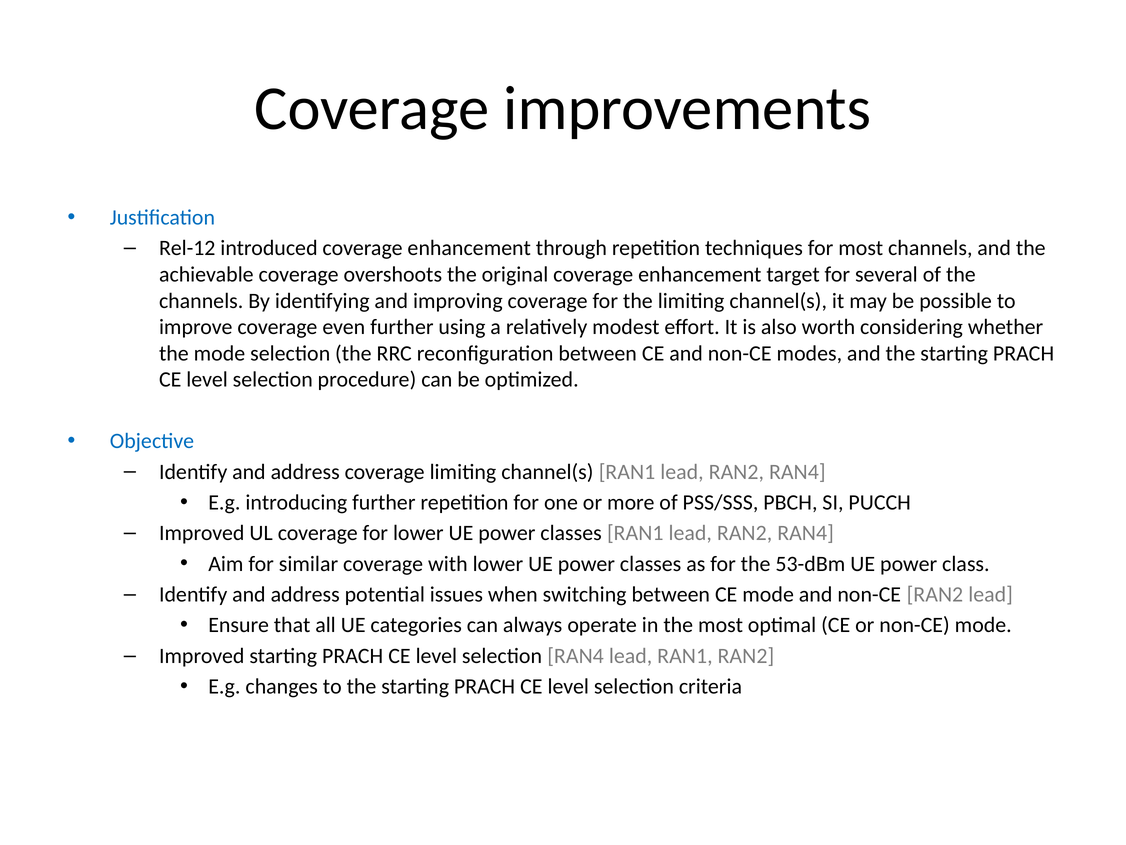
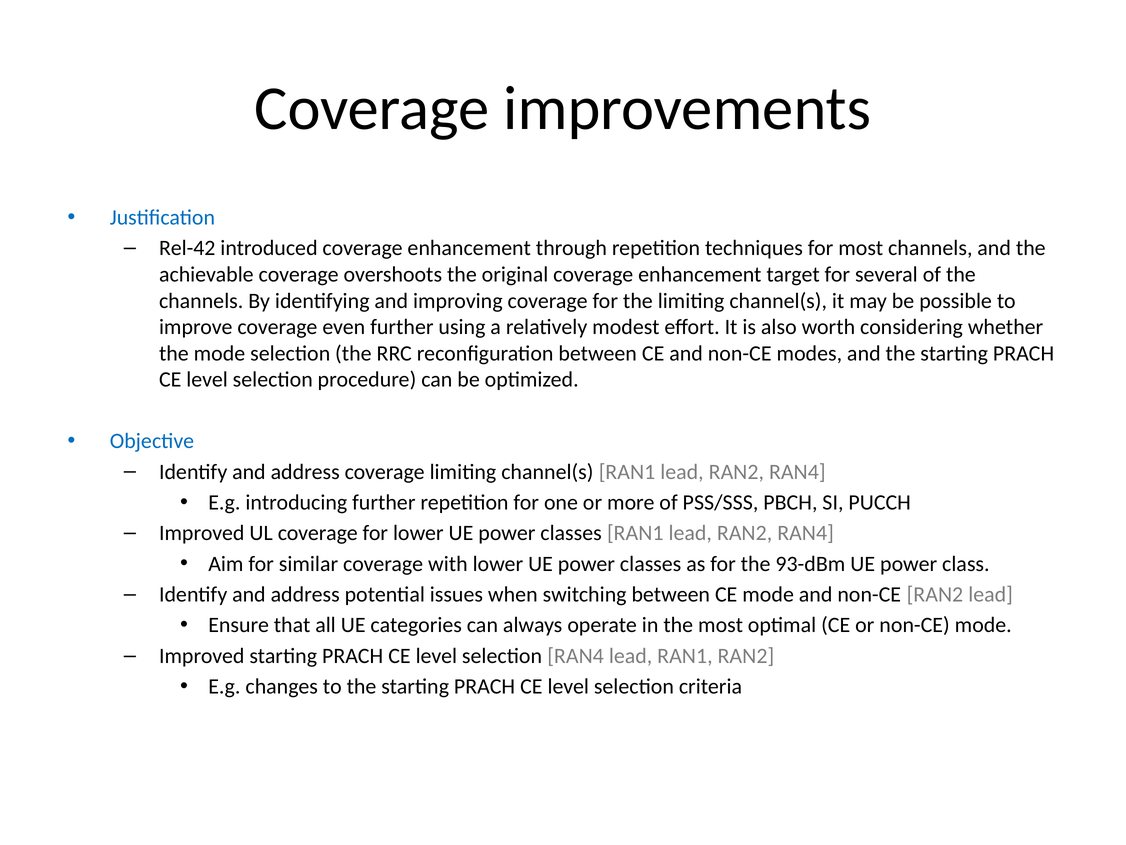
Rel-12: Rel-12 -> Rel-42 (187, 248)
53-dBm: 53-dBm -> 93-dBm (810, 564)
